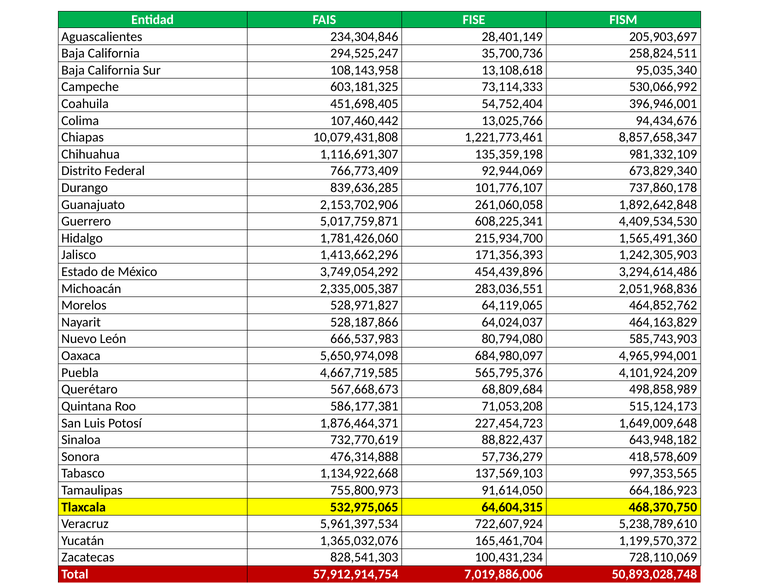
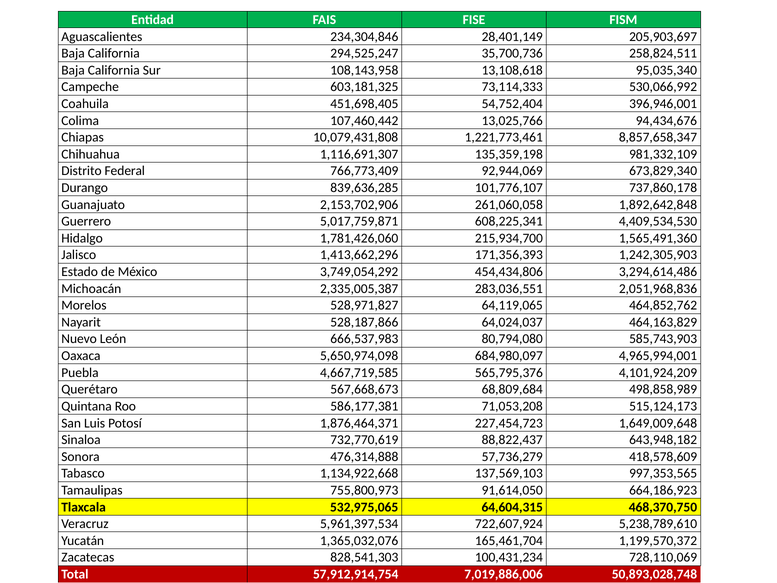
454,439,896: 454,439,896 -> 454,434,806 (509, 272)
